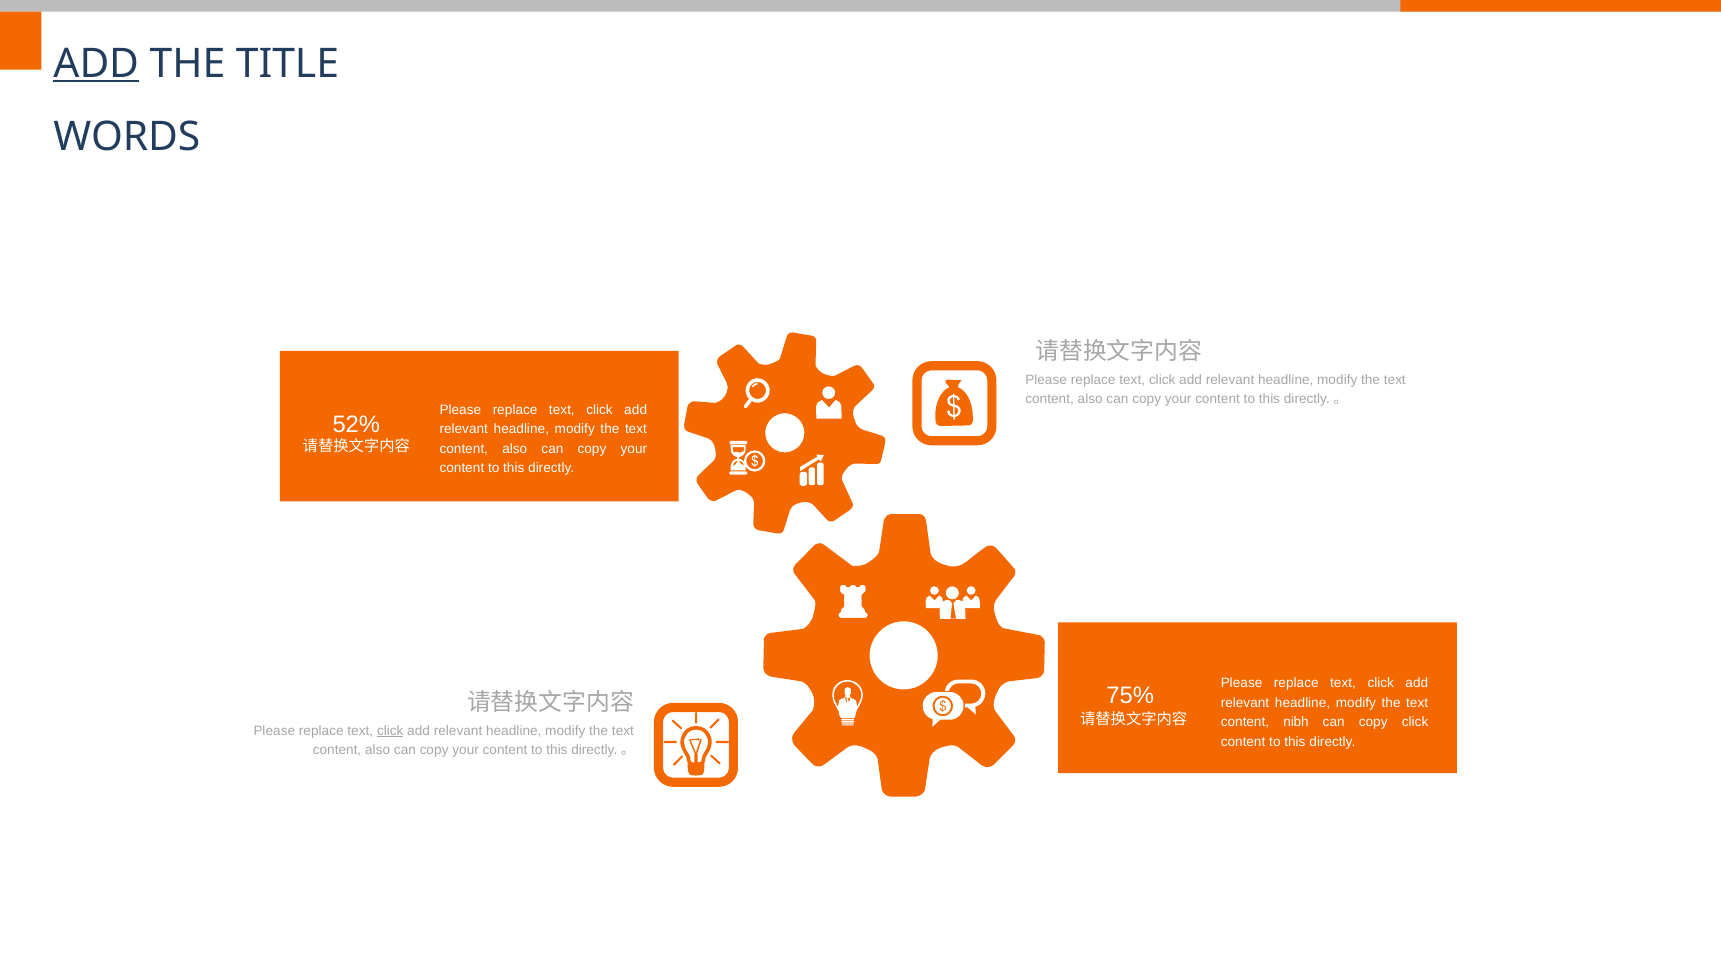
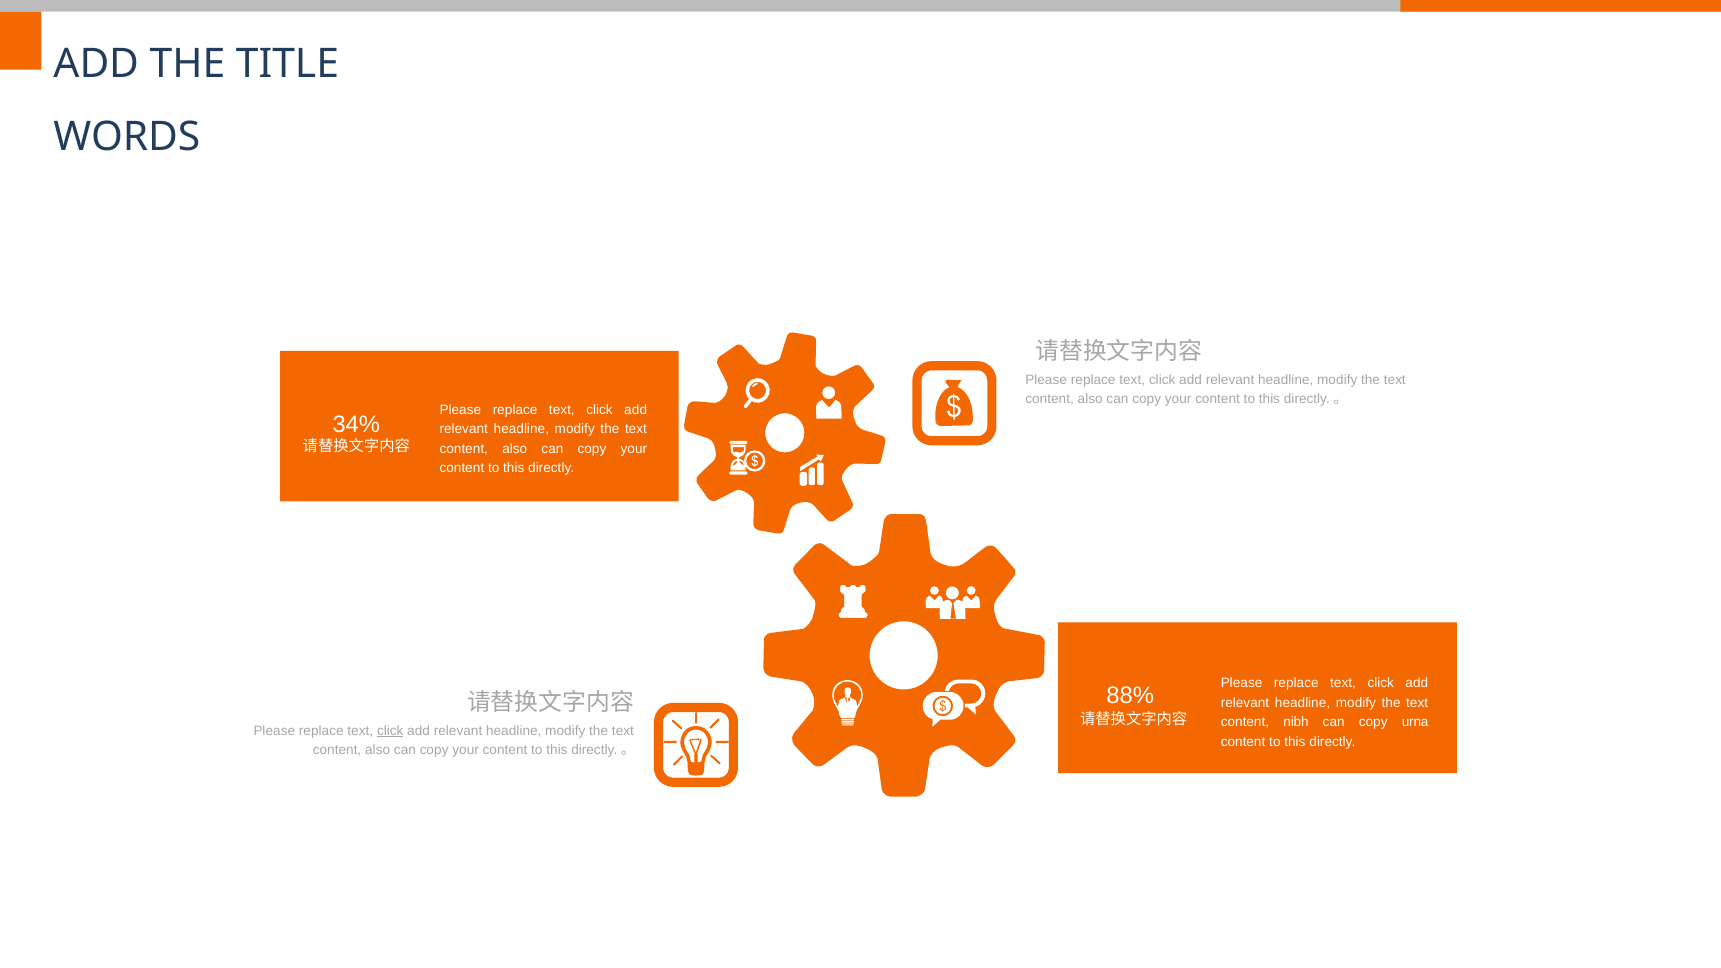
ADD underline: present -> none (96, 64)
52%: 52% -> 34% (356, 424)
75%: 75% -> 88% (1130, 695)
copy click: click -> urna (1415, 722)
